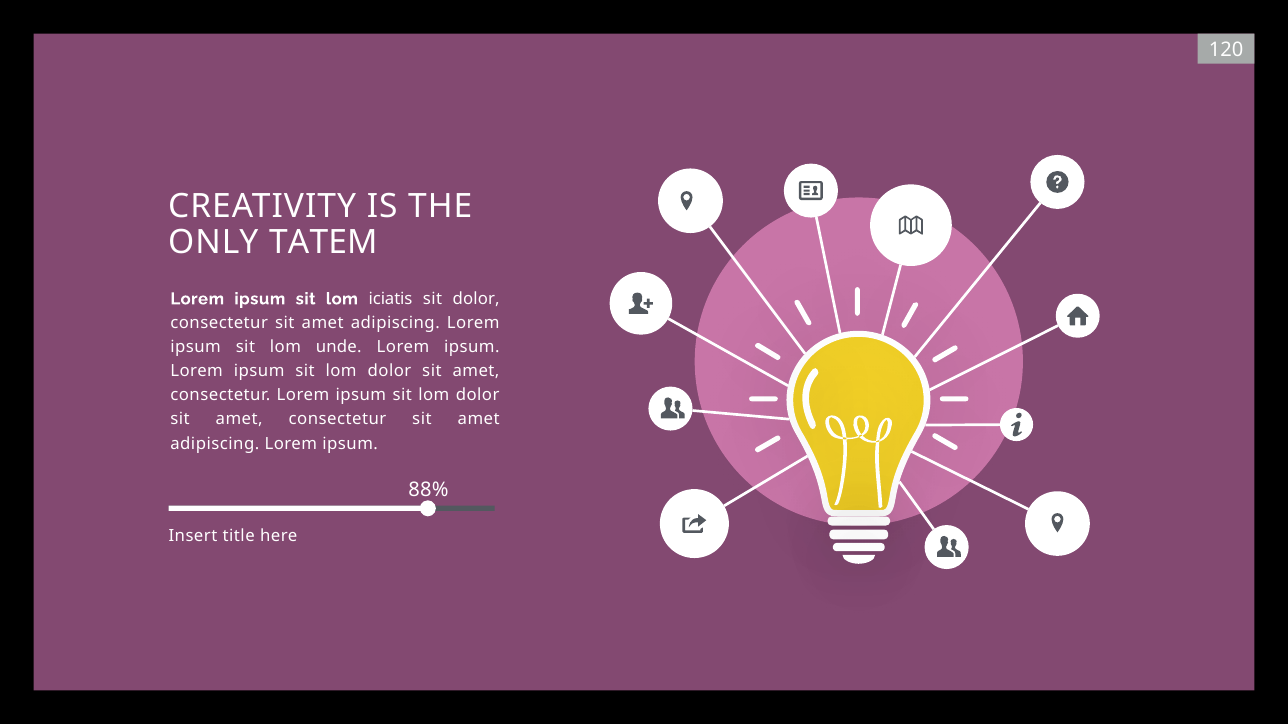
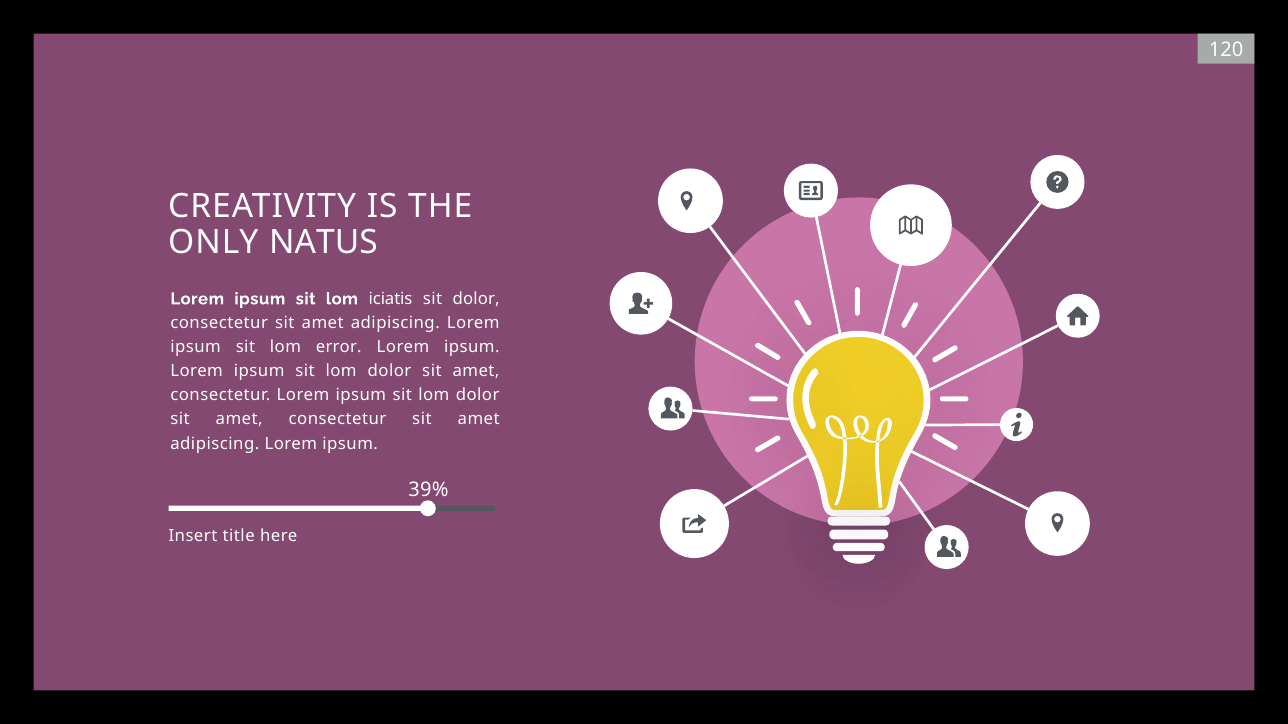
TATEM: TATEM -> NATUS (323, 243)
unde: unde -> error (339, 347)
88%: 88% -> 39% (428, 490)
